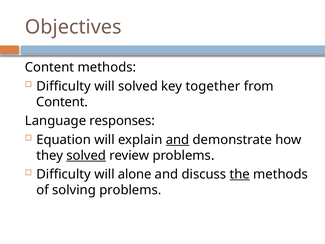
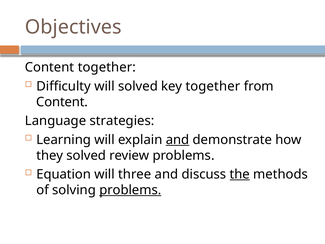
Content methods: methods -> together (107, 67)
responses: responses -> strategies (122, 121)
Equation: Equation -> Learning (64, 140)
solved underline: present -> none (86, 155)
Difficulty: Difficulty -> Equation (64, 174)
alone: alone -> three (135, 174)
problems underline: none -> present (130, 190)
